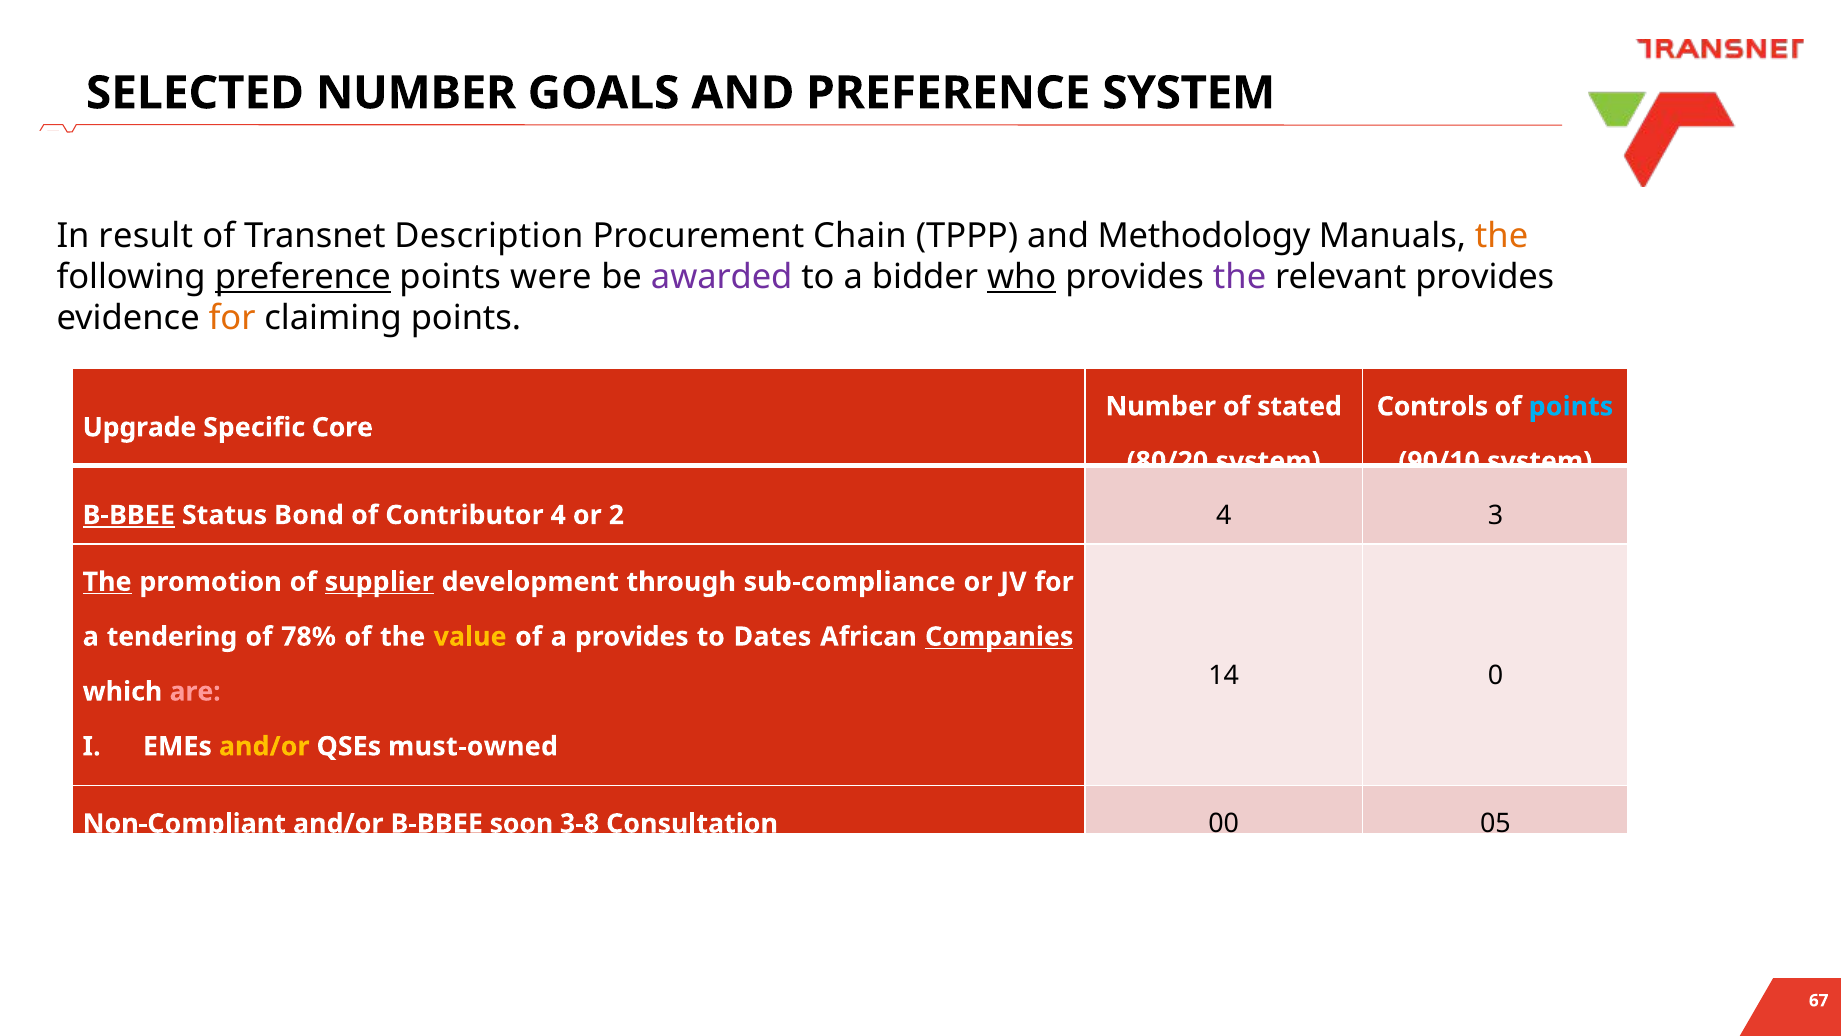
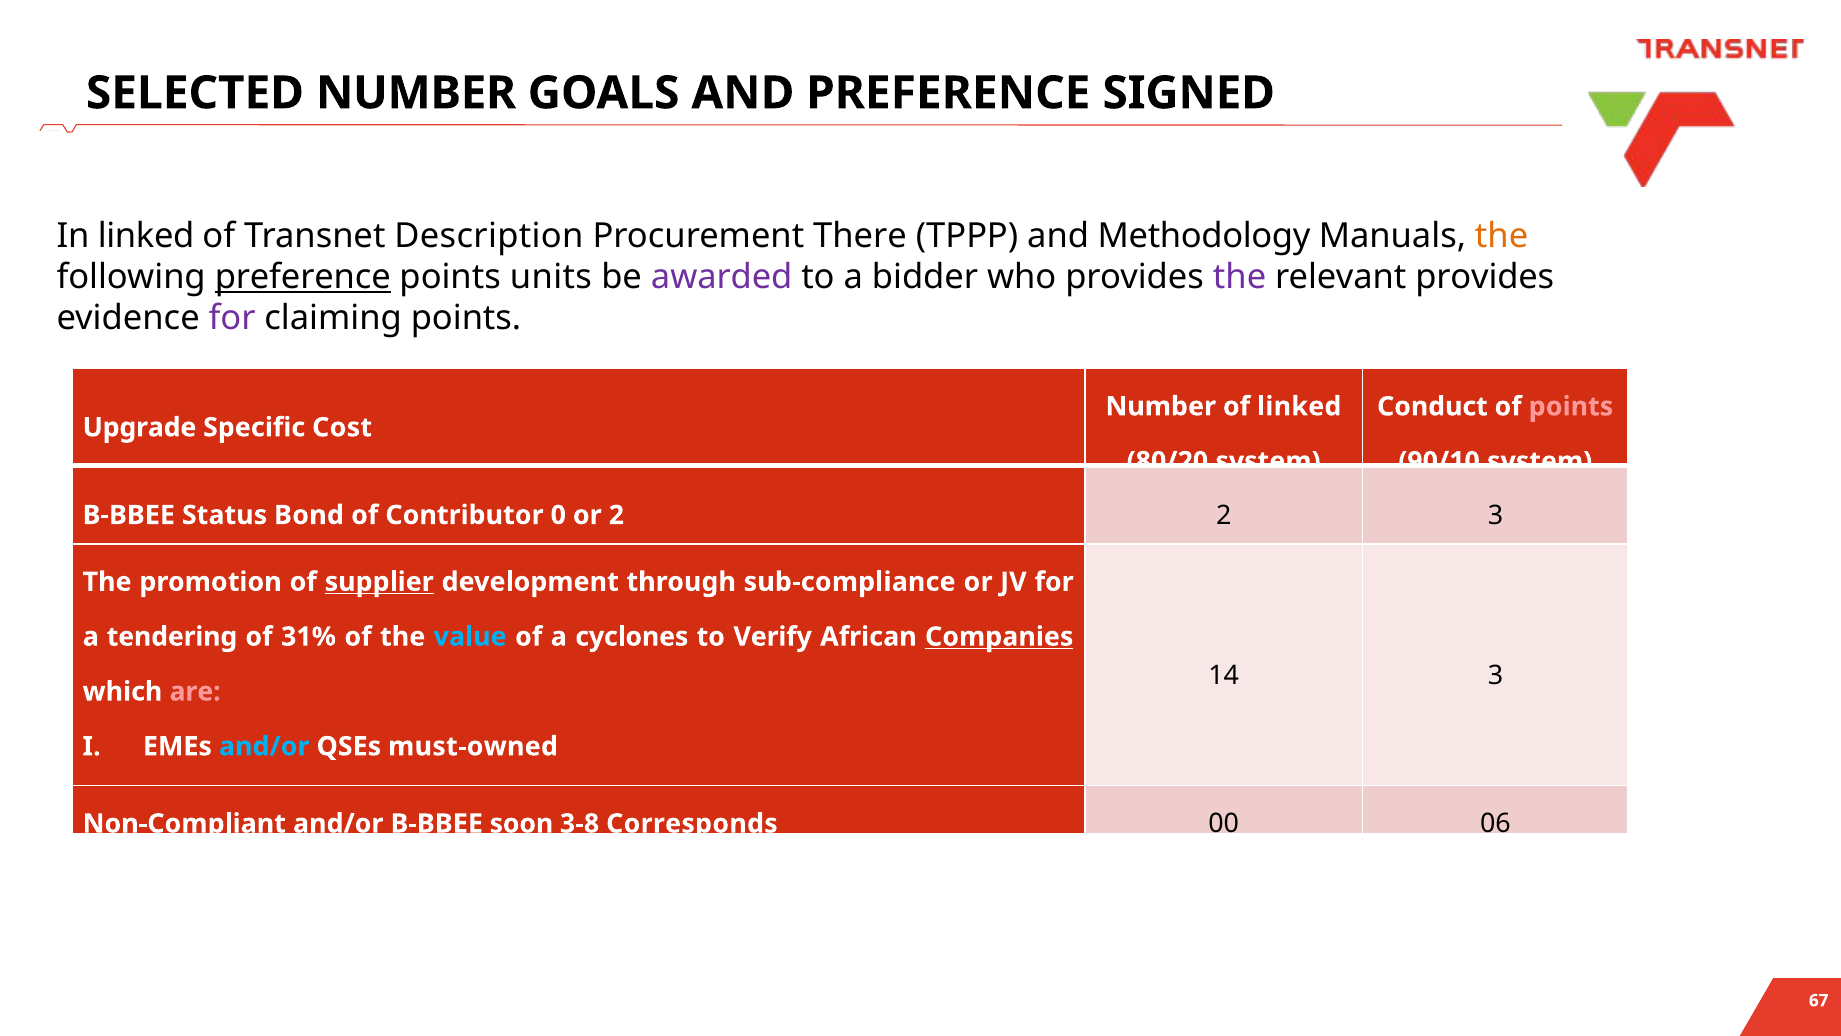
PREFERENCE SYSTEM: SYSTEM -> SIGNED (1189, 93)
In result: result -> linked (146, 236)
Chain: Chain -> There (860, 236)
were: were -> units (551, 277)
who underline: present -> none (1022, 277)
for colour: orange -> purple (232, 318)
of stated: stated -> linked (1299, 406)
Controls: Controls -> Conduct (1432, 406)
points colour: light blue -> pink (1571, 406)
Core: Core -> Cost (342, 427)
B-BBEE underline: present -> none (129, 515)
Contributor 4: 4 -> 0 (558, 515)
2 4: 4 -> 2 (1224, 515)
The underline: present -> none (107, 582)
78%: 78% -> 31% (309, 636)
value colour: yellow -> light blue (470, 636)
a provides: provides -> cyclones (632, 636)
Dates: Dates -> Verify (773, 636)
14 0: 0 -> 3 (1495, 675)
and/or colour: yellow -> light blue (264, 746)
Consultation: Consultation -> Corresponds (692, 823)
05: 05 -> 06 (1495, 823)
